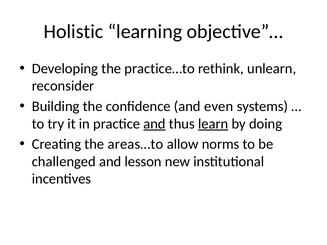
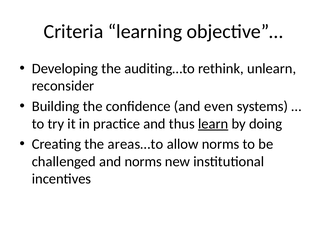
Holistic: Holistic -> Criteria (74, 32)
practice…to: practice…to -> auditing…to (160, 69)
and underline: present -> none (155, 124)
and lesson: lesson -> norms (143, 162)
